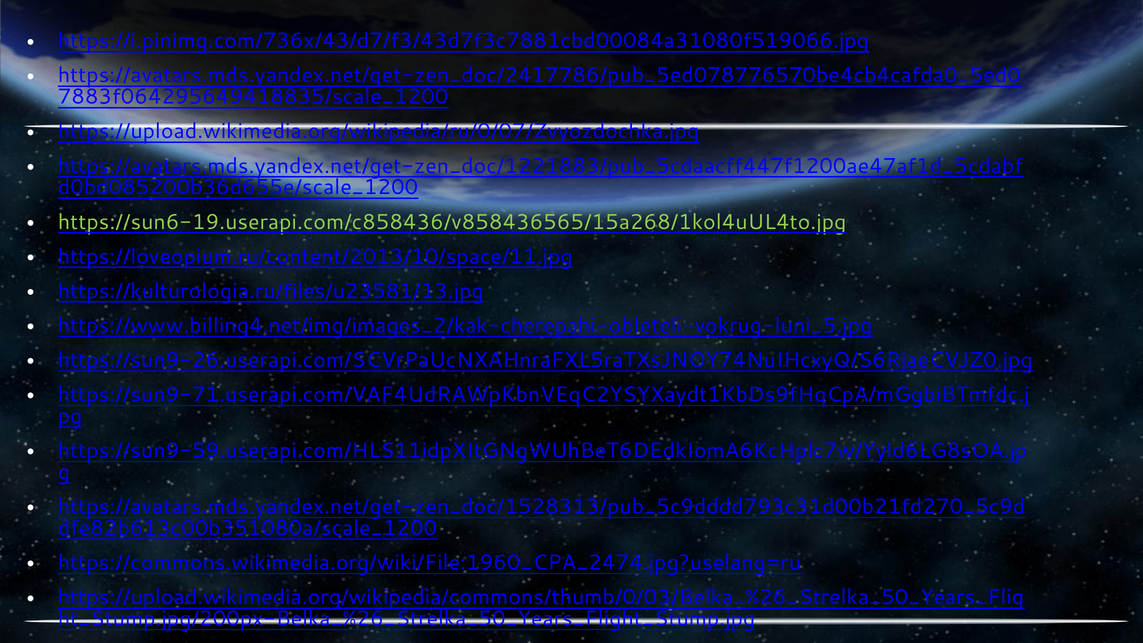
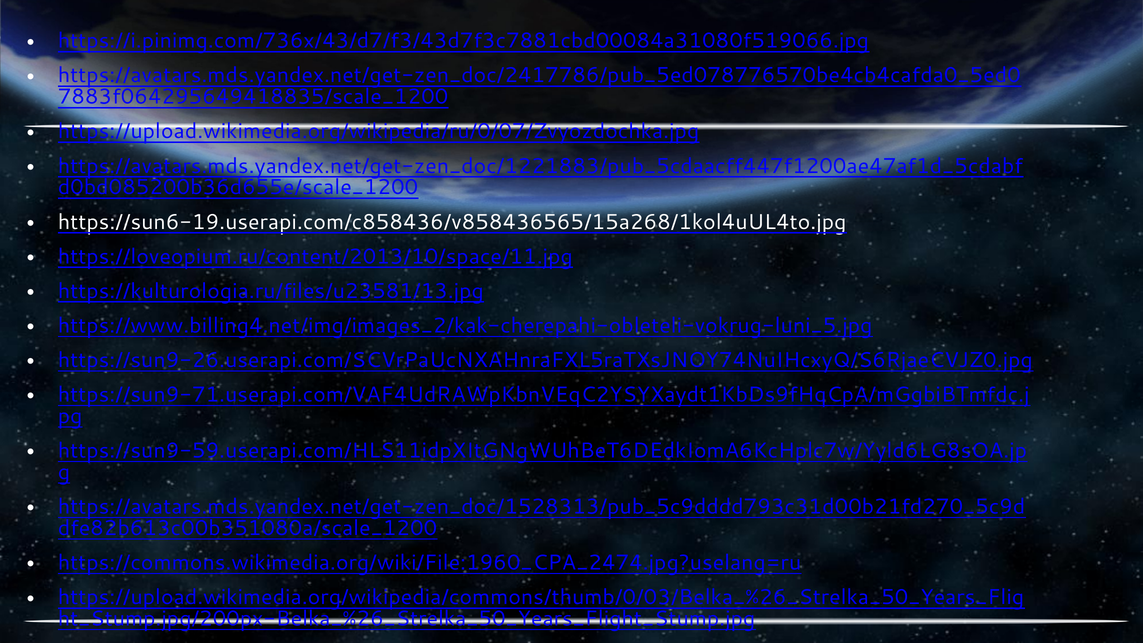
https://sun6-19.userapi.com/c858436/v858436565/15a268/1kol4uUL4to.jpg colour: light green -> white (452, 222)
